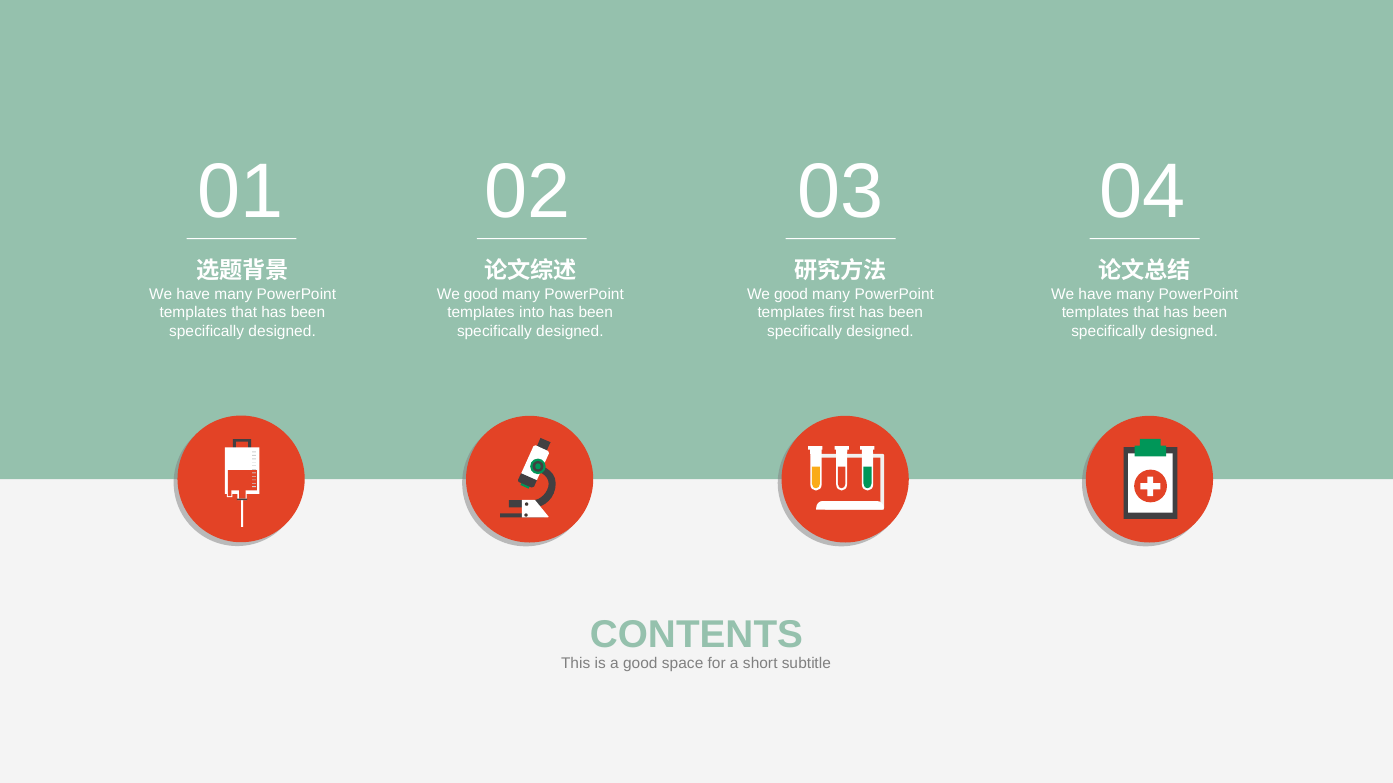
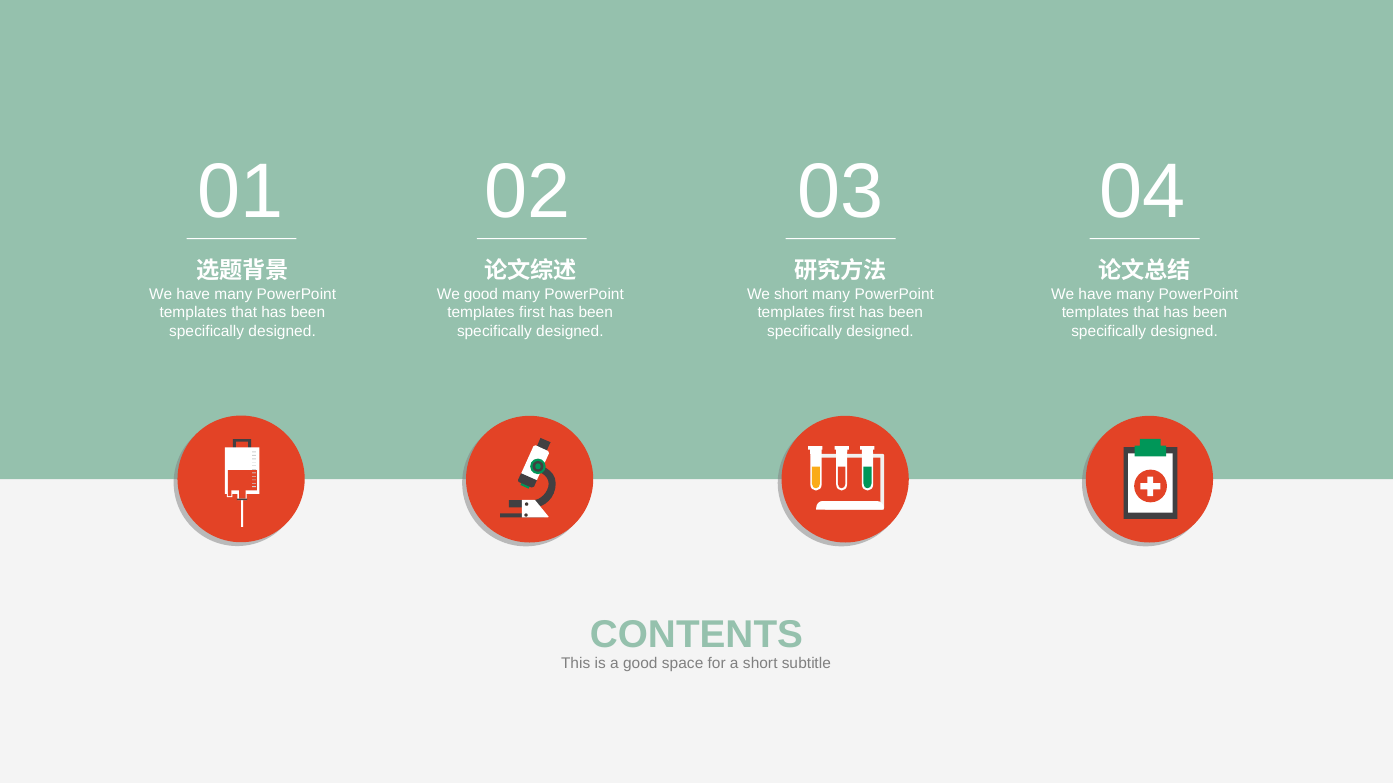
good: good -> short (791, 294)
into: into -> first (532, 313)
